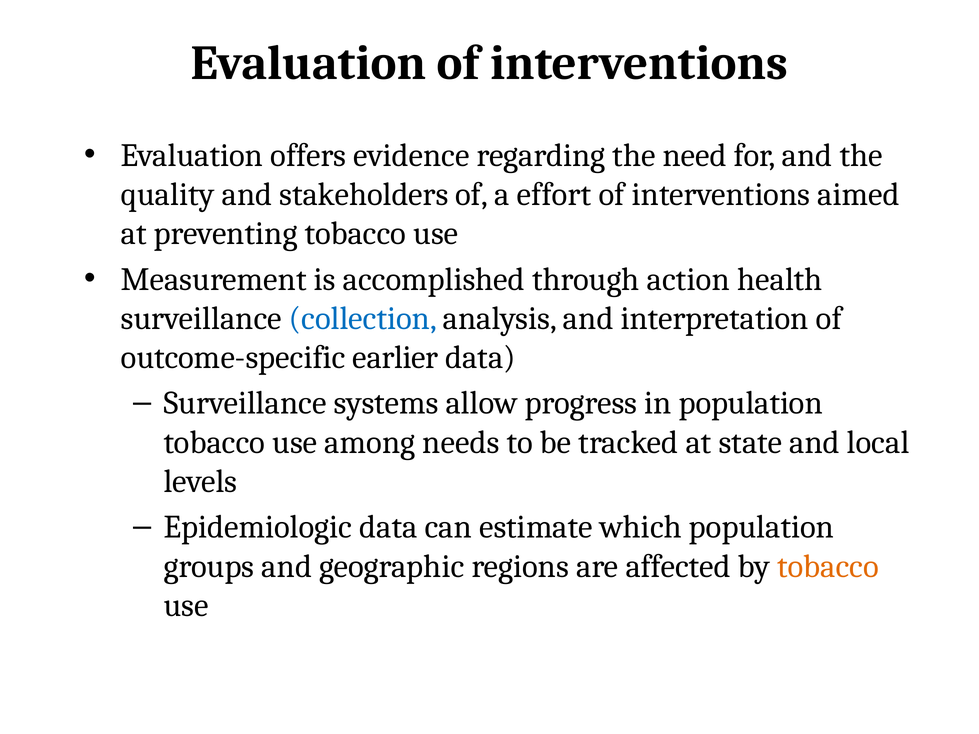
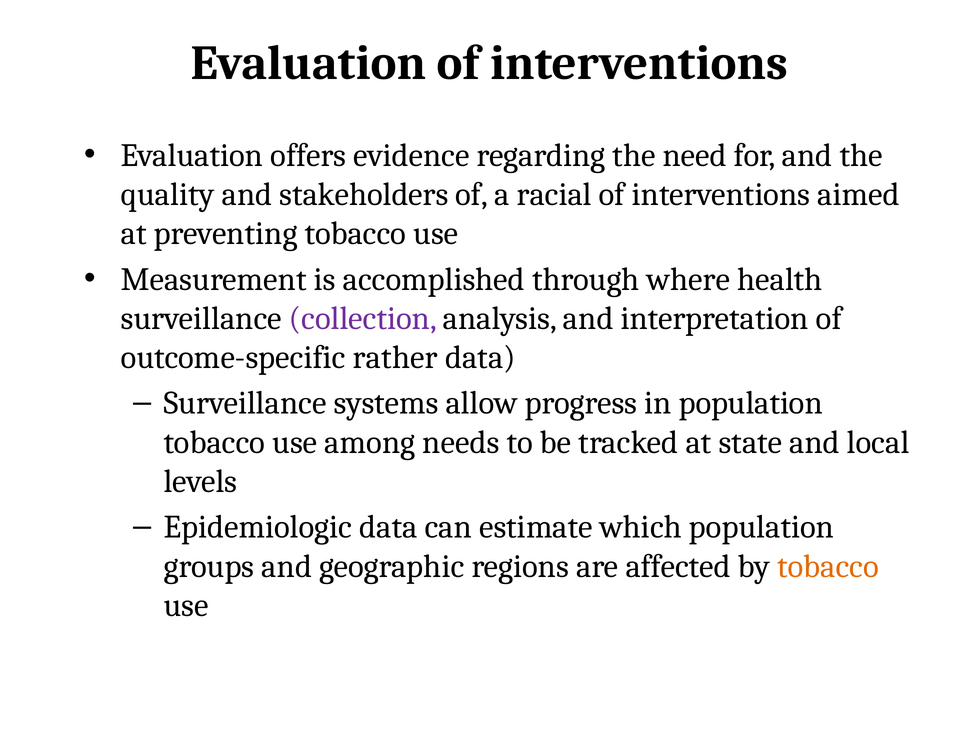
effort: effort -> racial (554, 195)
action: action -> where (688, 279)
collection colour: blue -> purple (363, 319)
earlier: earlier -> rather (395, 358)
